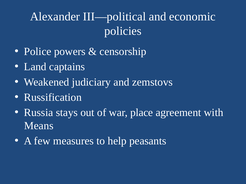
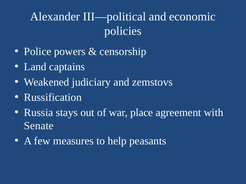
Means: Means -> Senate (39, 126)
